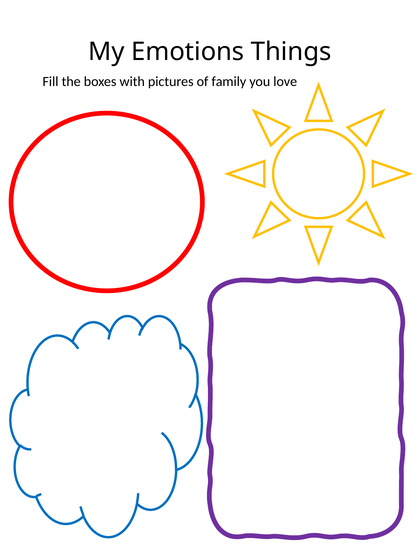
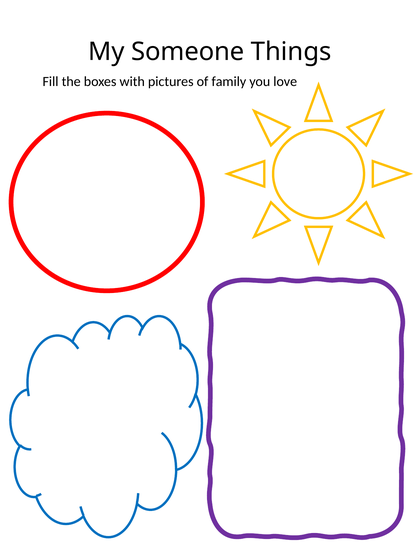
Emotions: Emotions -> Someone (188, 52)
